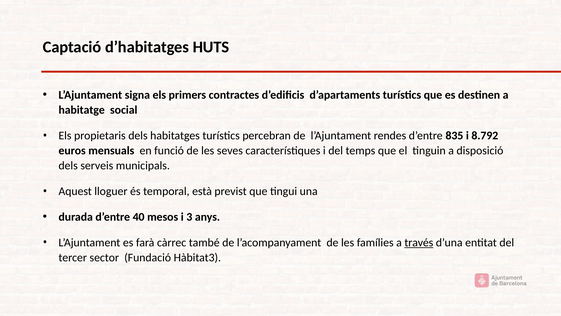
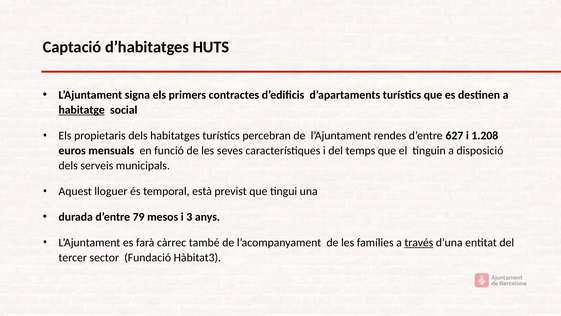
habitatge underline: none -> present (82, 110)
835: 835 -> 627 (454, 136)
8.792: 8.792 -> 1.208 (485, 136)
40: 40 -> 79 (139, 217)
